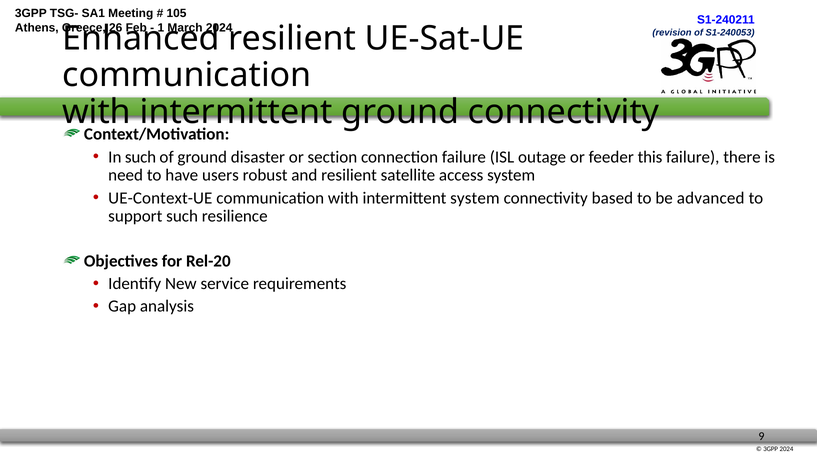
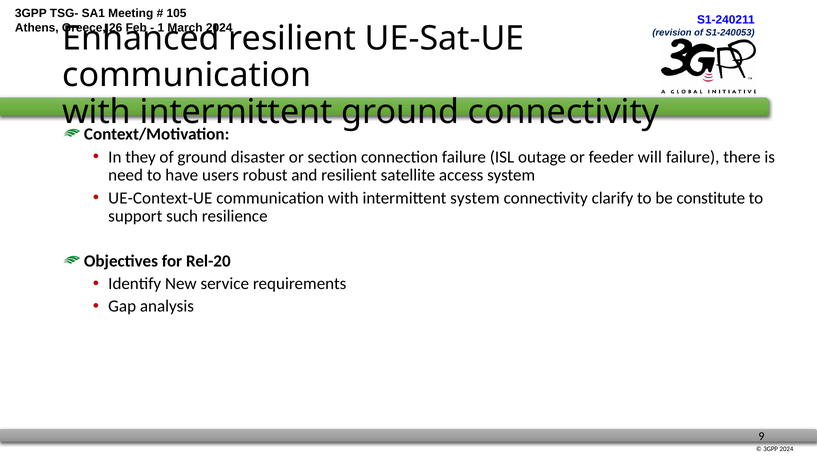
In such: such -> they (141, 157)
this: this -> will (650, 157)
based: based -> clarify (612, 198)
advanced: advanced -> constitute (711, 198)
